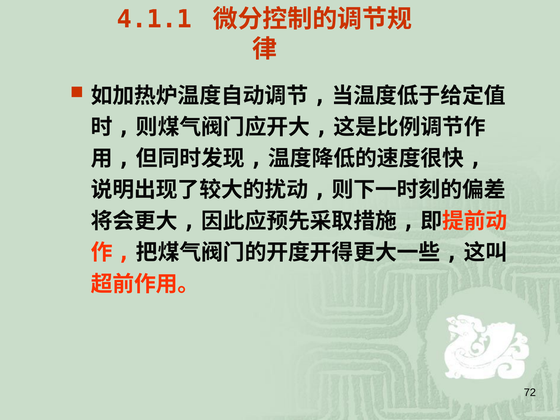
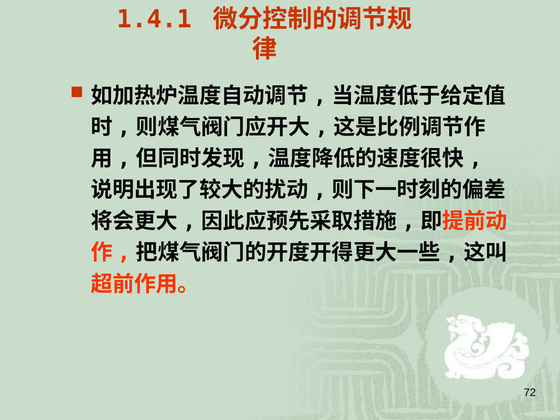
4.1.1: 4.1.1 -> 1.4.1 (154, 19)
